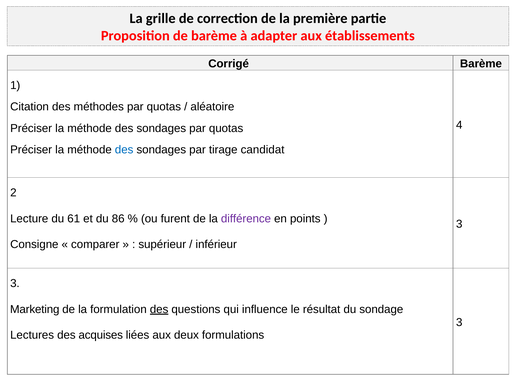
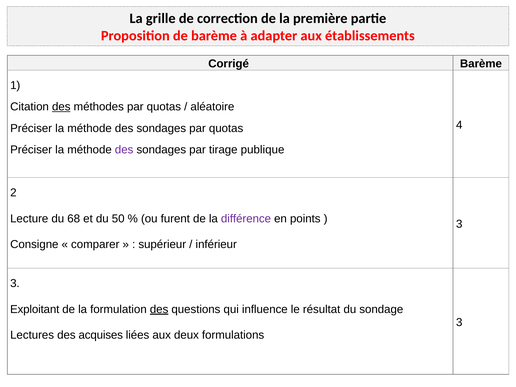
des underline: none -> present (61, 107)
des colour: blue -> purple (124, 150)
candidat: candidat -> publique (263, 150)
61: 61 -> 68 (74, 219)
86: 86 -> 50 (118, 219)
Marketing: Marketing -> Exploitant (35, 309)
